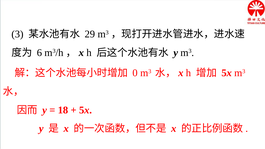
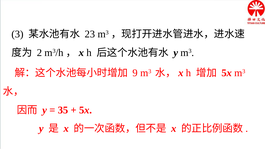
29: 29 -> 23 (90, 34)
6: 6 -> 2 (39, 53)
0: 0 -> 9 (135, 73)
18: 18 -> 35 (63, 110)
